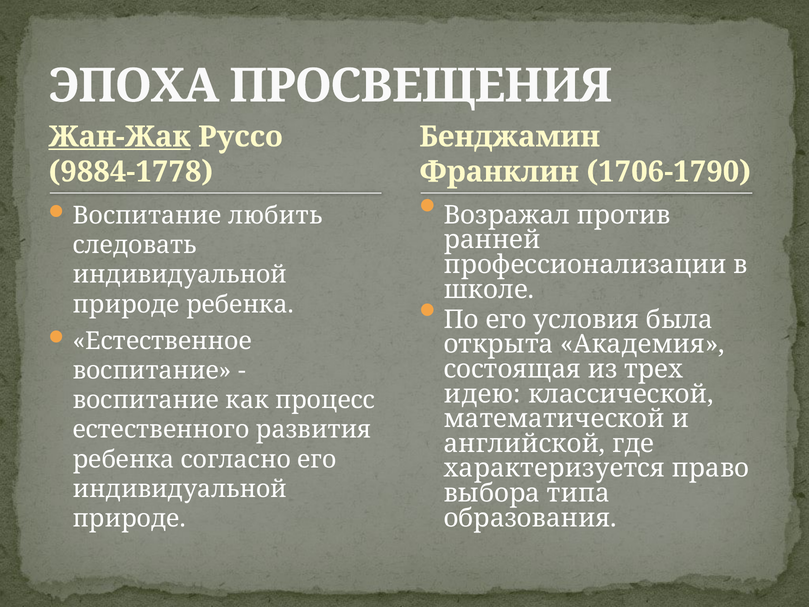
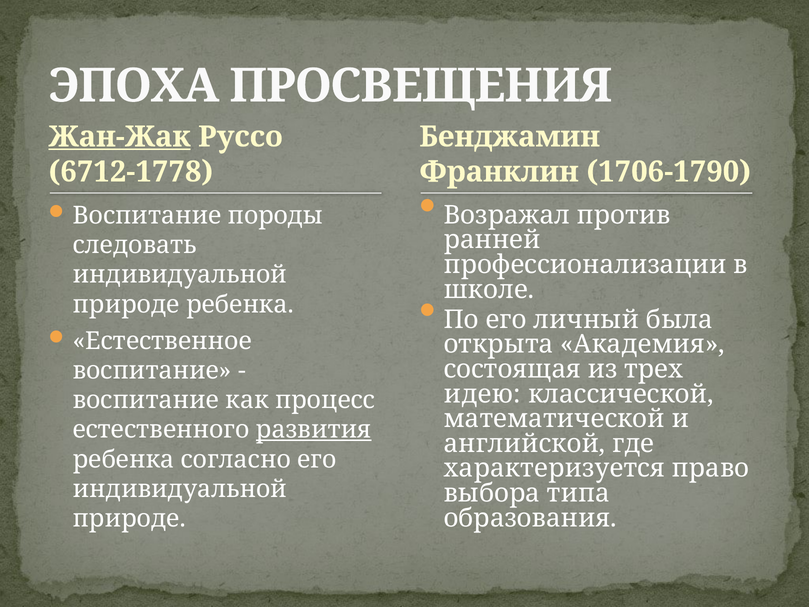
9884-1778: 9884-1778 -> 6712-1778 (131, 172)
любить: любить -> породы (276, 215)
условия: условия -> личный (586, 320)
развития underline: none -> present (314, 430)
